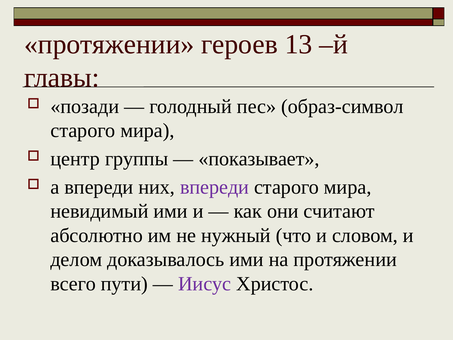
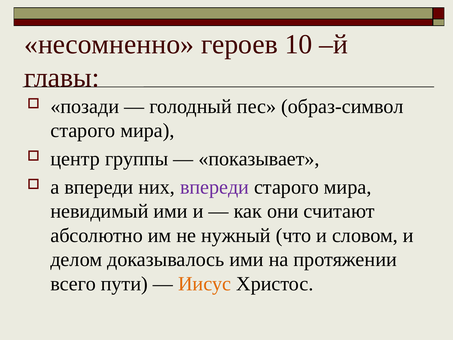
протяжении: протяжении -> несомненно (109, 44)
13: 13 -> 10 (299, 44)
Иисус colour: purple -> orange (205, 284)
